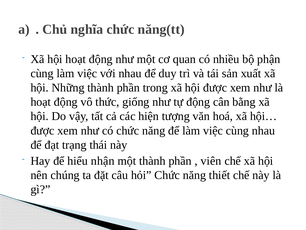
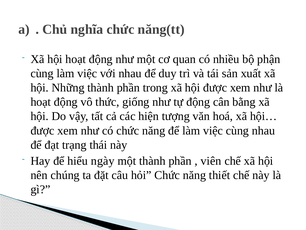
nhận: nhận -> ngày (103, 160)
